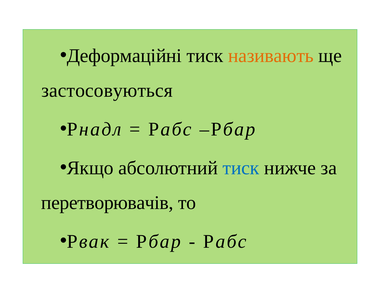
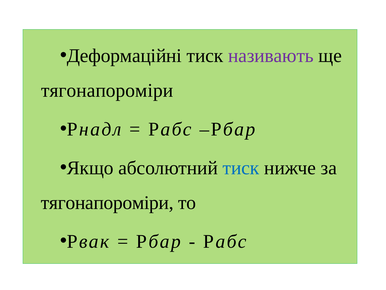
називають colour: orange -> purple (271, 56)
застосовуються: застосовуються -> тягонапороміри (107, 90)
перетворювачів: перетворювачів -> тягонапороміри (107, 202)
